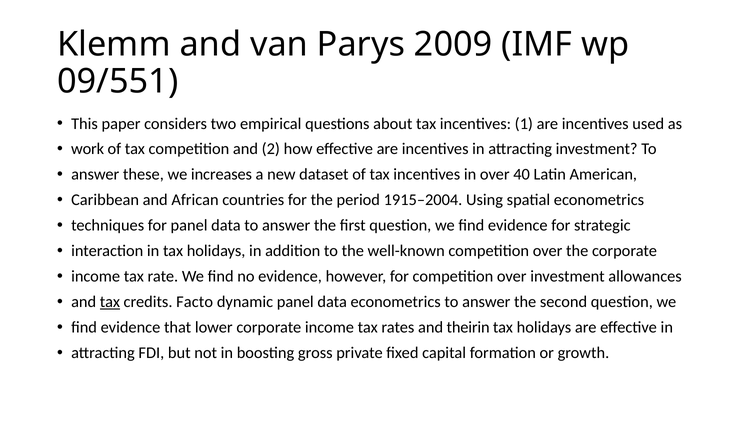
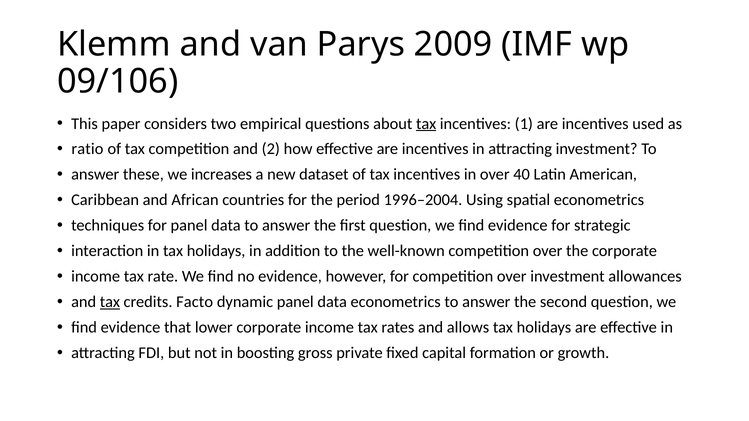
09/551: 09/551 -> 09/106 (118, 81)
tax underline: none -> present (426, 124)
work: work -> ratio (87, 149)
1915–2004: 1915–2004 -> 1996–2004 (423, 200)
theirin: theirin -> allows (468, 328)
